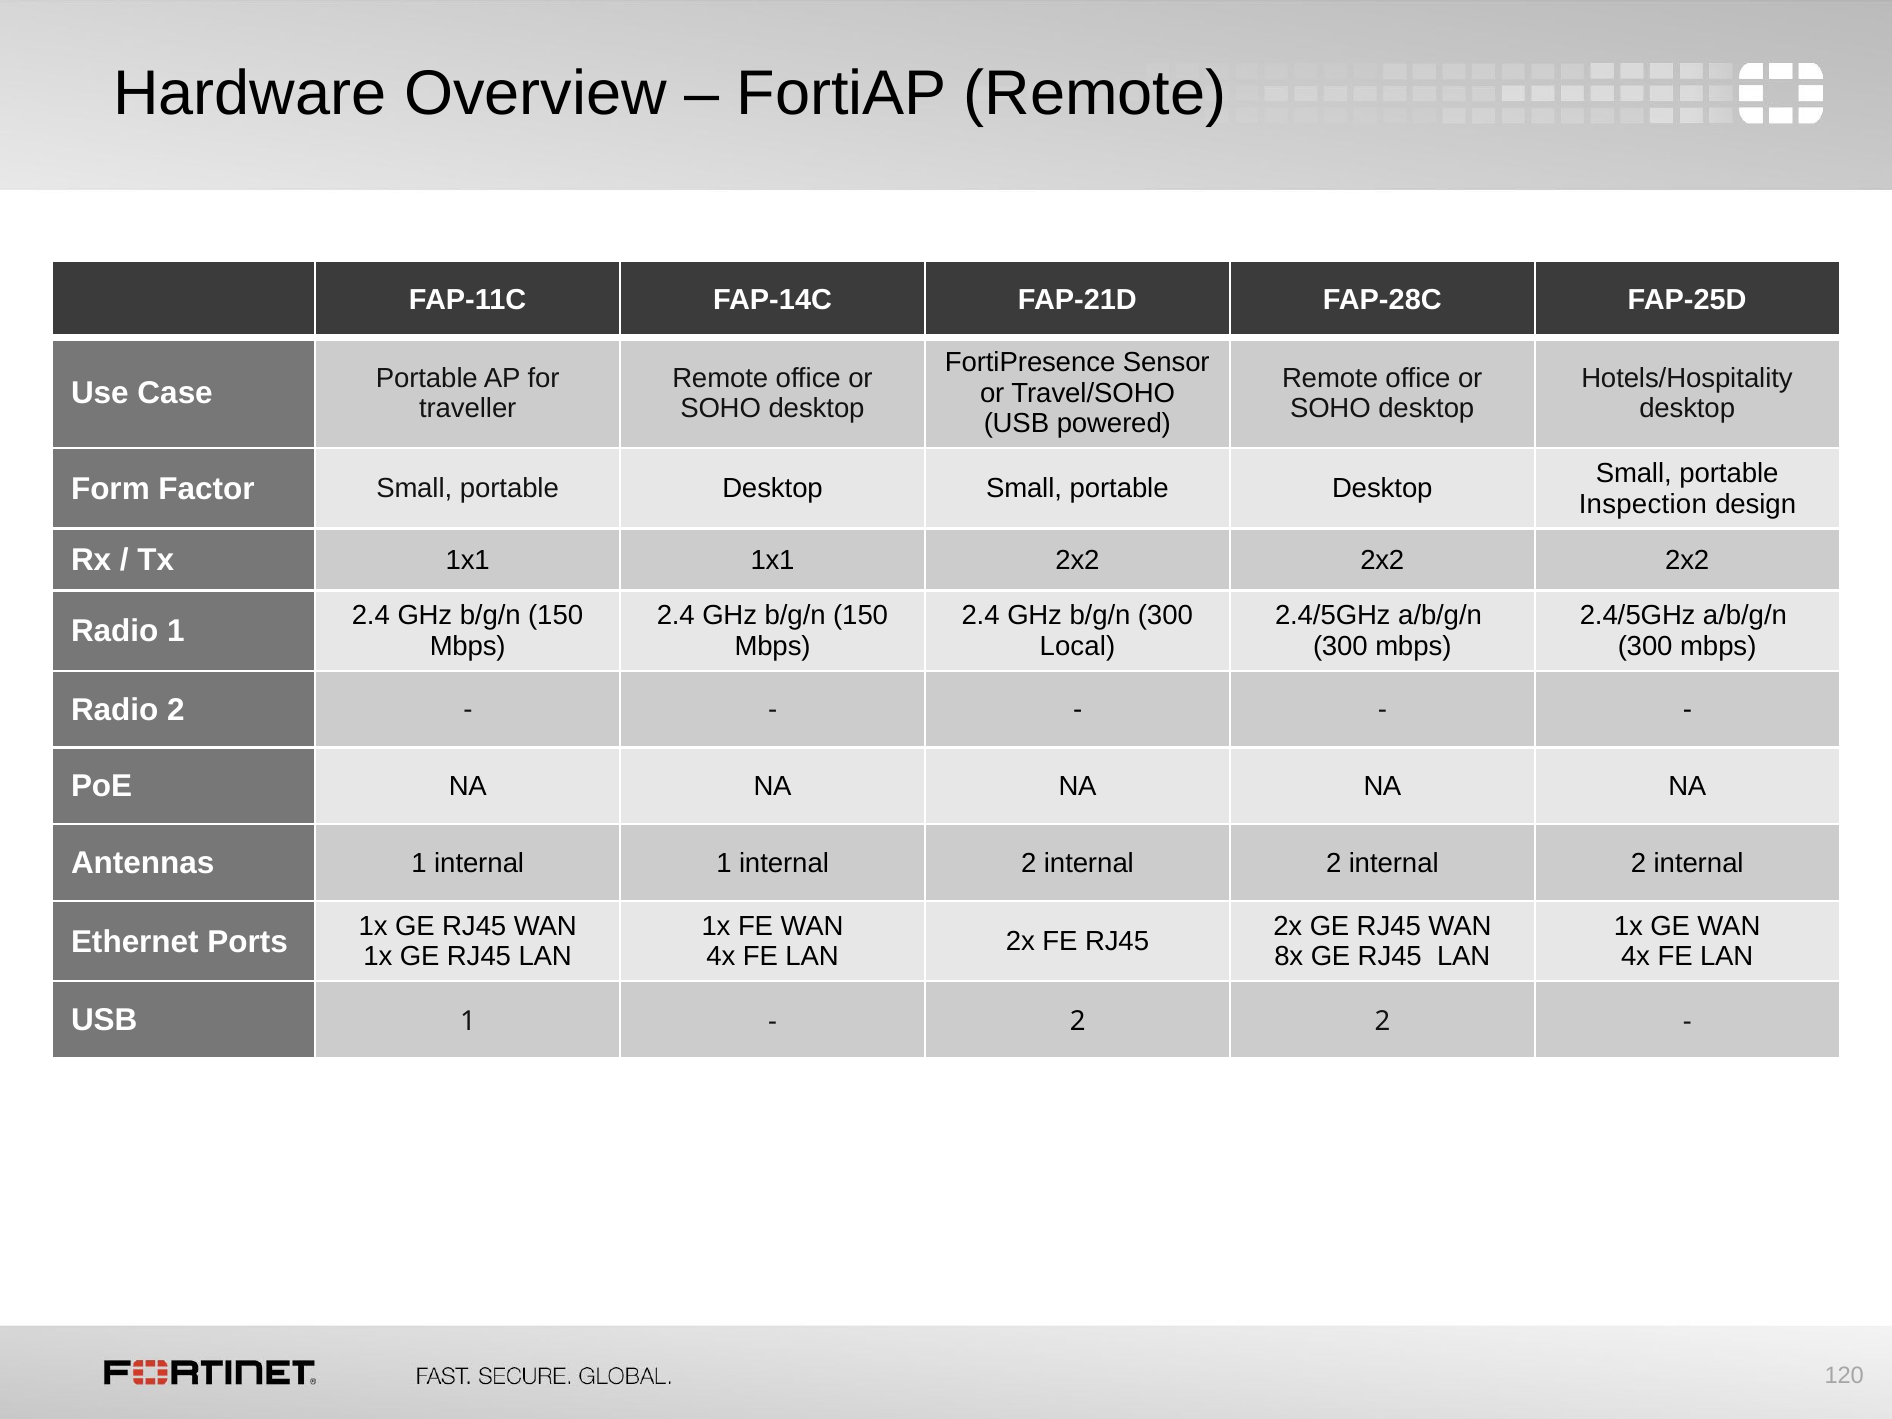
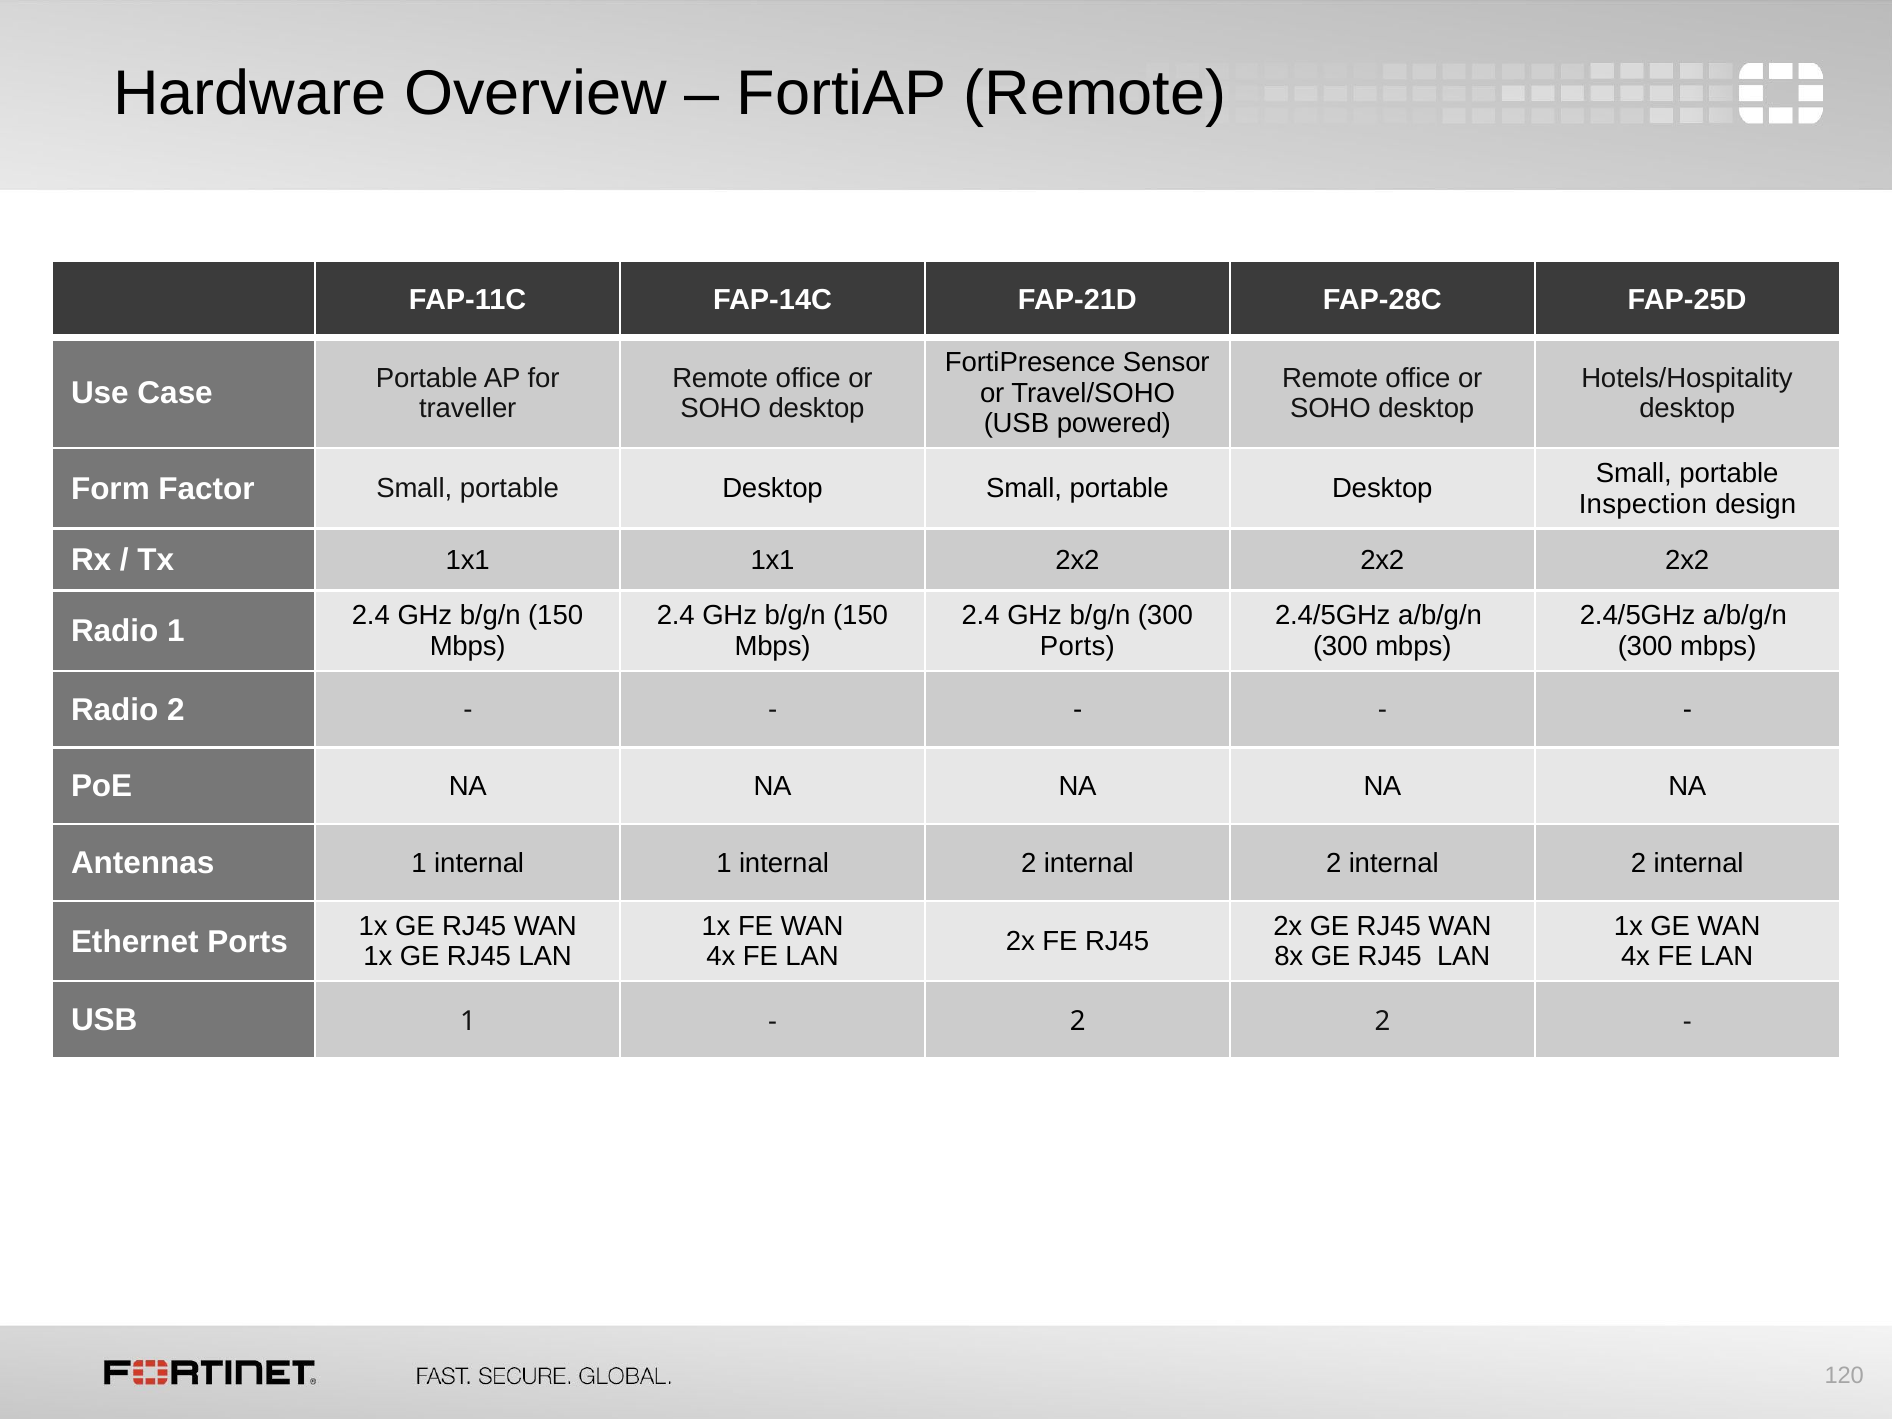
Local: Local -> Ports (1077, 646)
